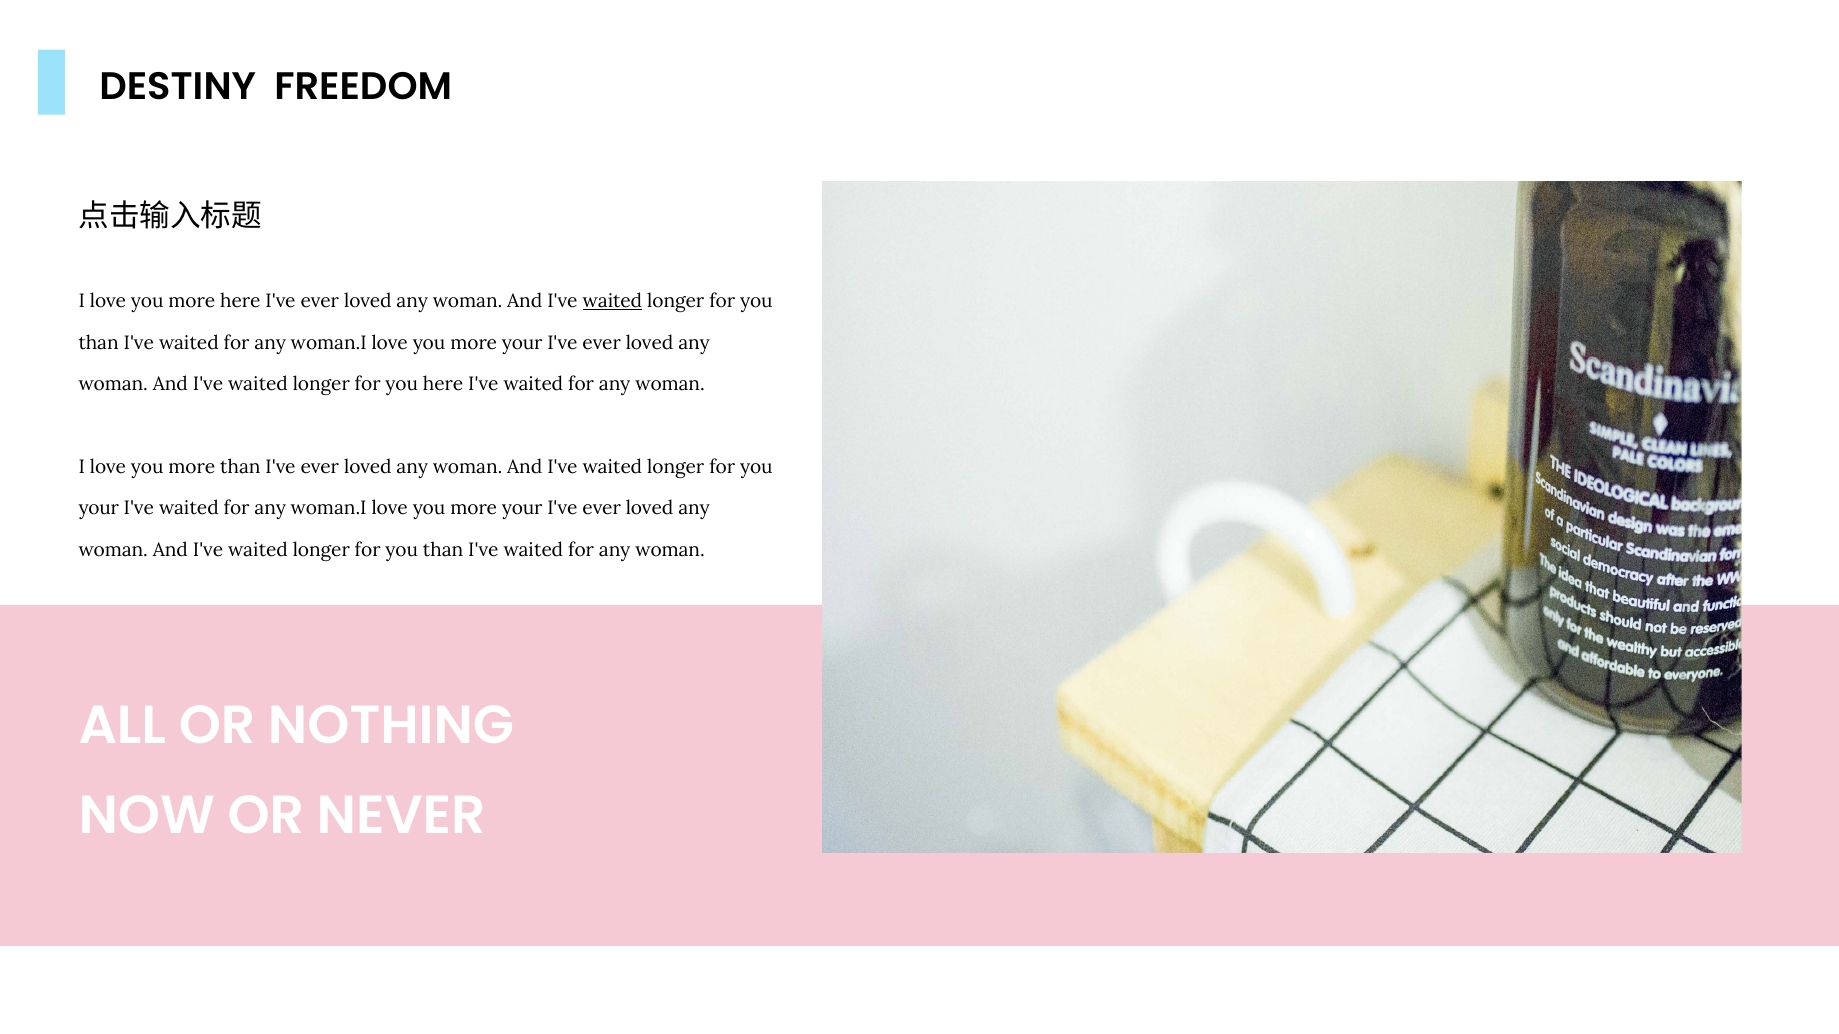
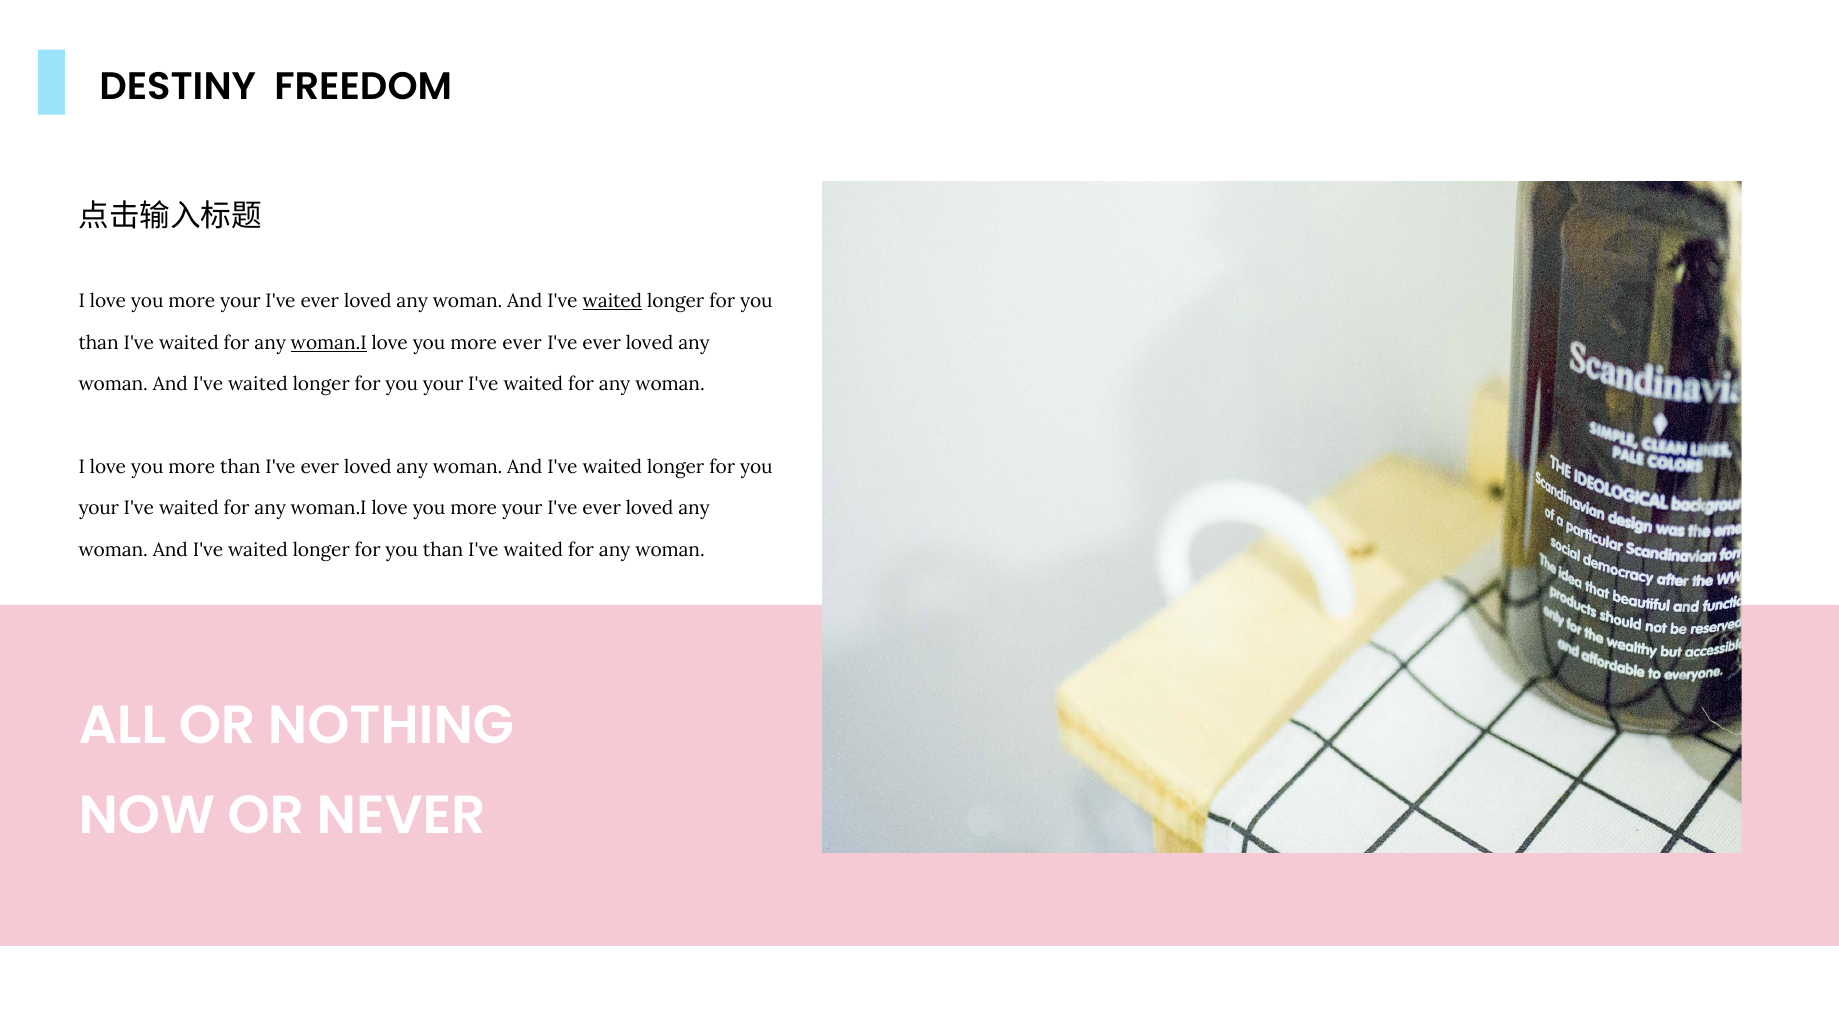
here: here -> your (240, 302)
woman.I underline: none -> present (329, 343)
your: your -> ever (522, 343)
here: here -> your (443, 385)
